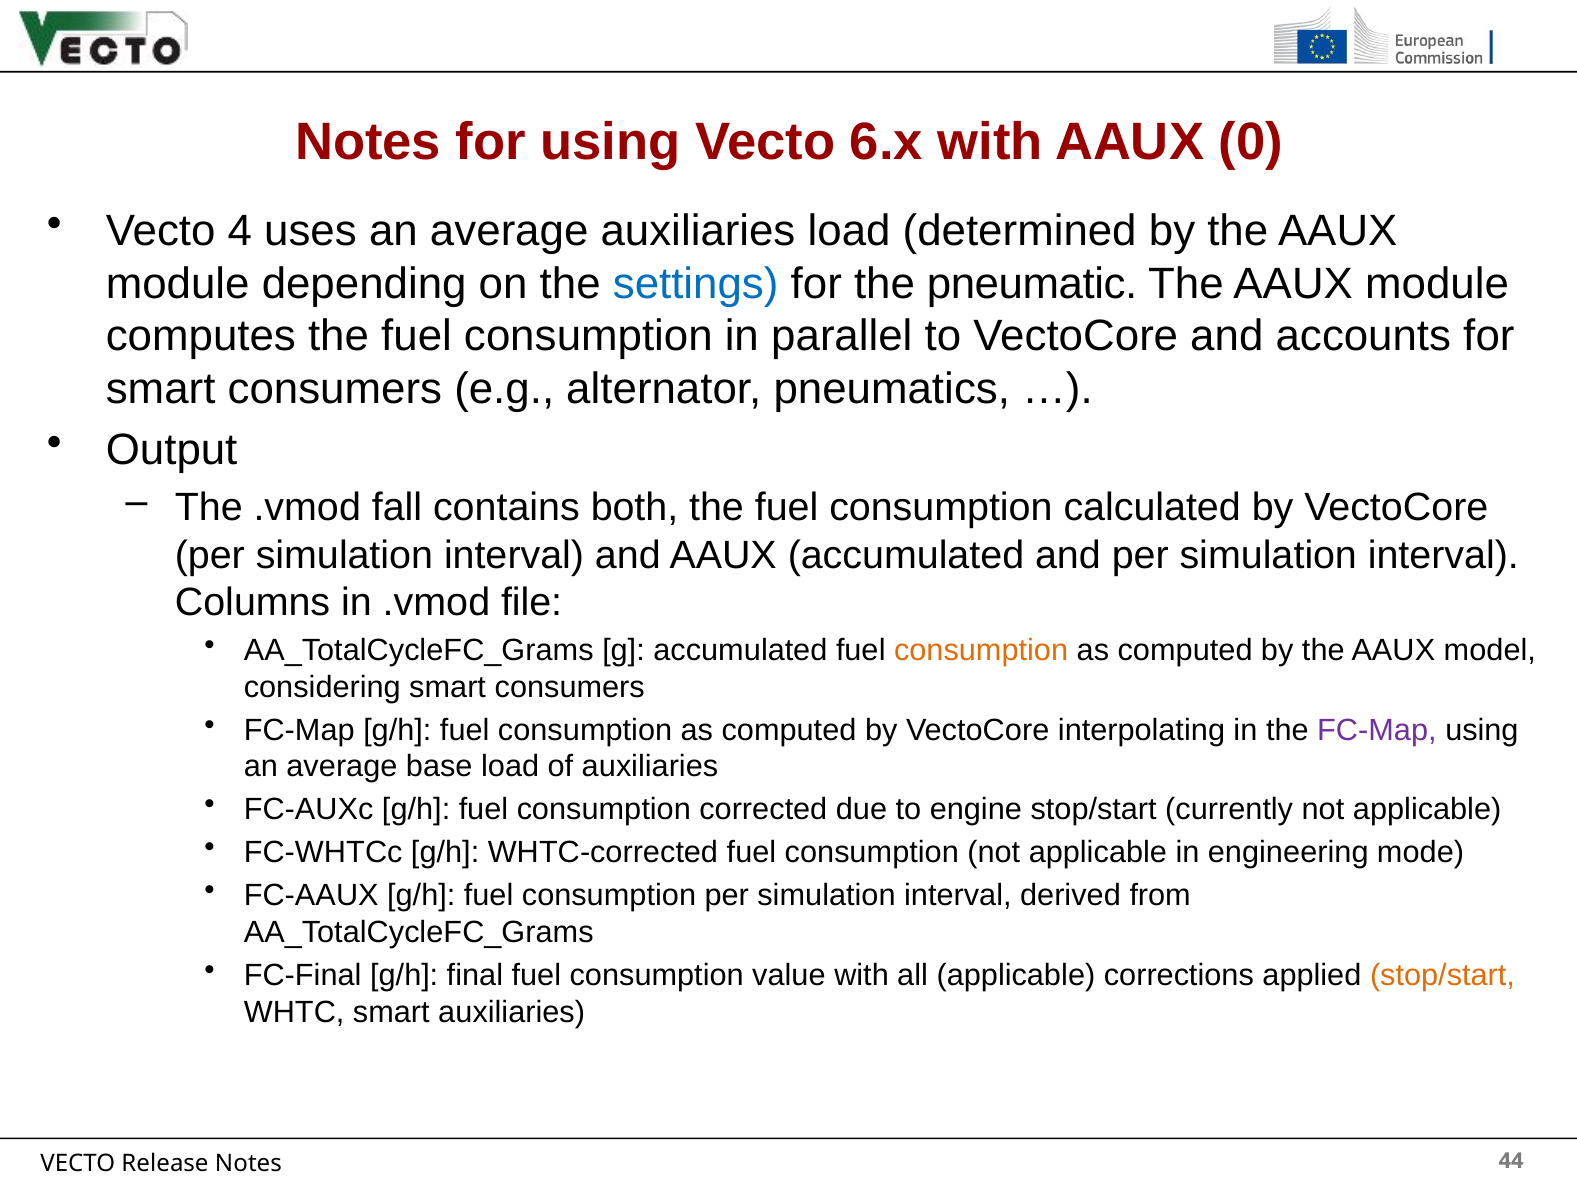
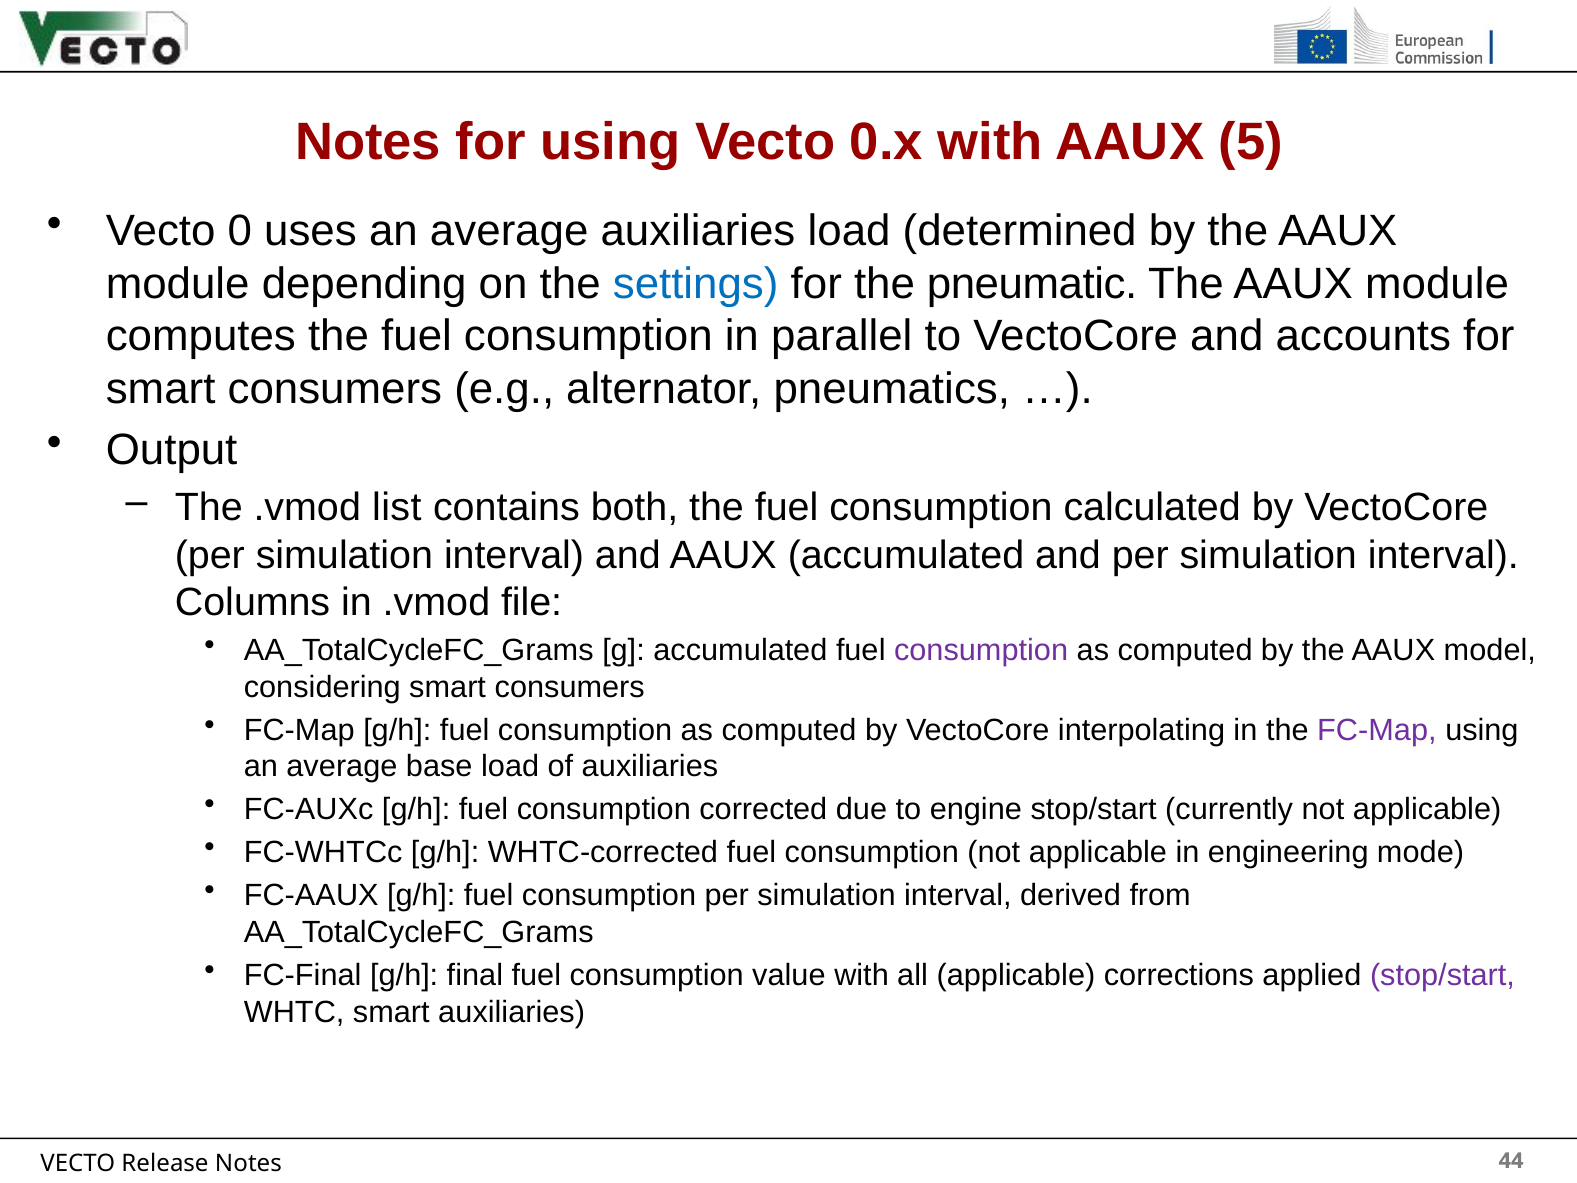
6.x: 6.x -> 0.x (886, 142)
0: 0 -> 5 (1251, 142)
4: 4 -> 0 (240, 231)
fall: fall -> list (397, 508)
consumption colour: orange -> purple (981, 650)
stop/start colour: orange -> purple (1442, 975)
